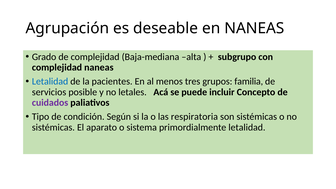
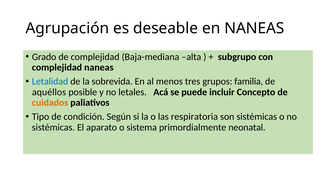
pacientes: pacientes -> sobrevida (112, 81)
servicios: servicios -> aquéllos (49, 92)
cuidados colour: purple -> orange (50, 103)
primordialmente letalidad: letalidad -> neonatal (247, 127)
